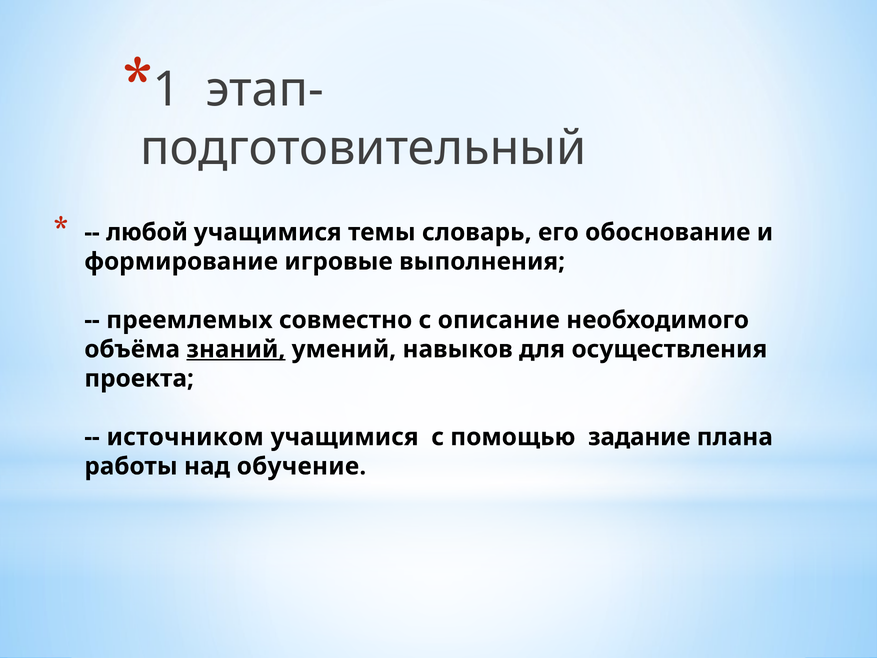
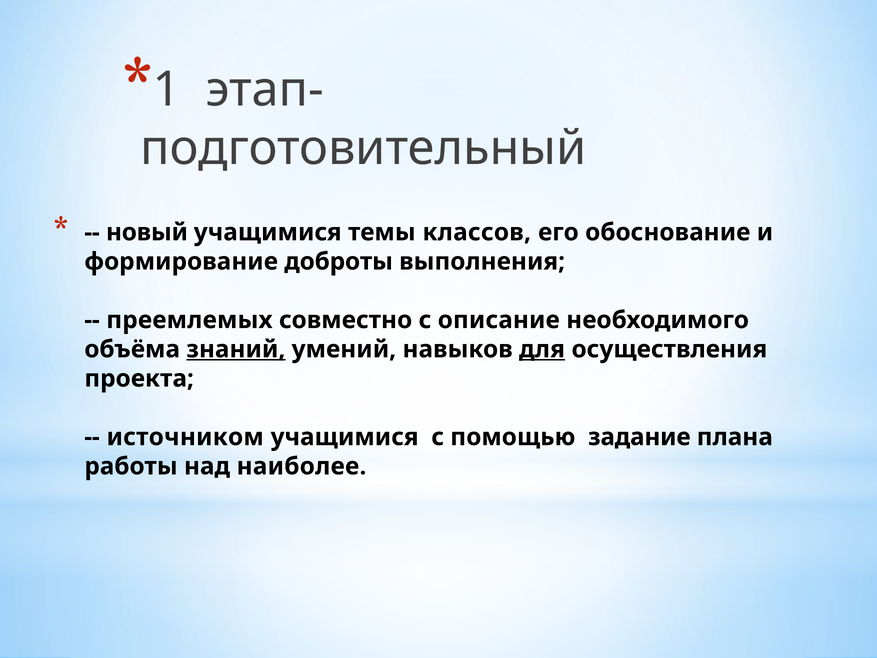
любой: любой -> новый (147, 232)
словарь: словарь -> классов (477, 232)
игровые: игровые -> доброты (339, 261)
для underline: none -> present (542, 349)
обучение: обучение -> наиболее (301, 466)
